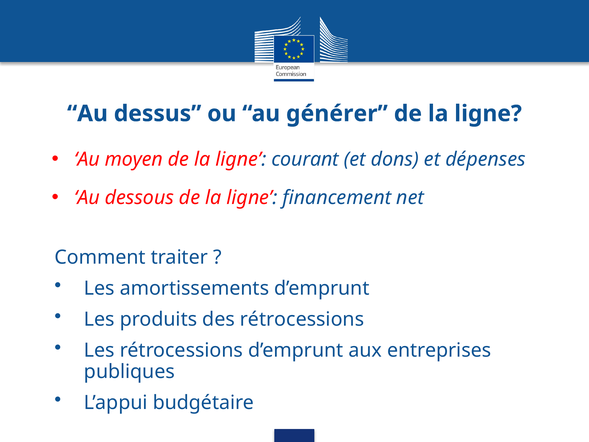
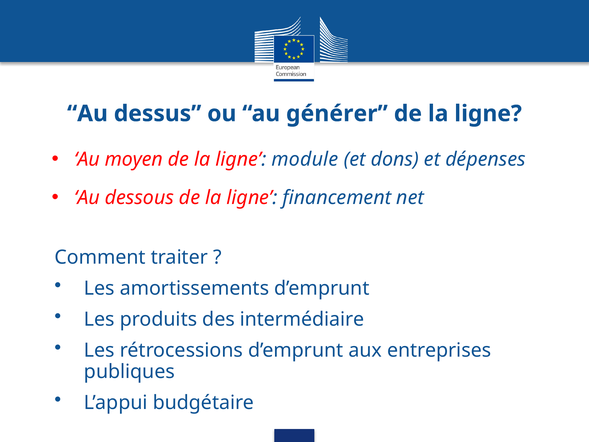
courant: courant -> module (305, 159)
des rétrocessions: rétrocessions -> intermédiaire (302, 319)
